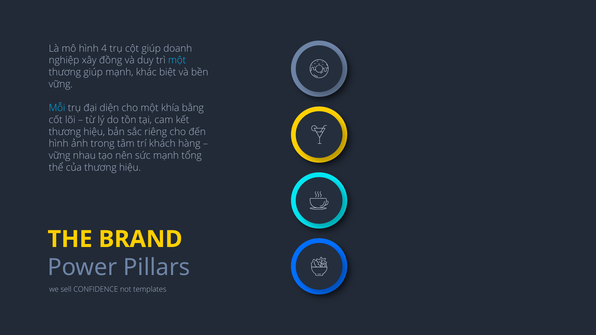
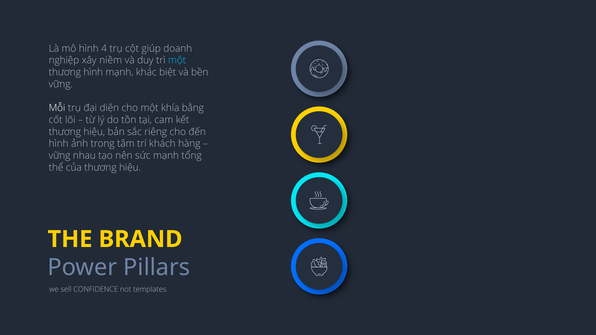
đồng: đồng -> niềm (111, 60)
thương giúp: giúp -> hình (93, 72)
Mỗi colour: light blue -> white (57, 108)
